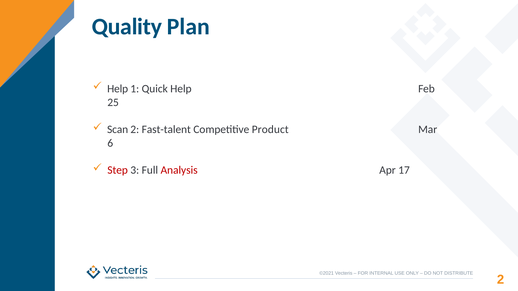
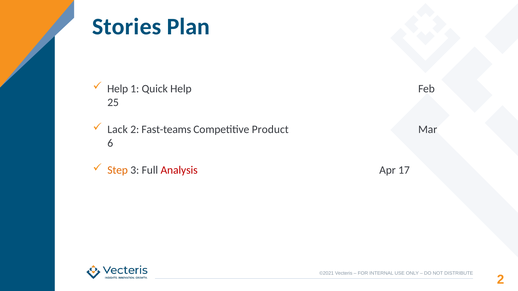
Quality: Quality -> Stories (127, 27)
Scan: Scan -> Lack (118, 130)
Fast-talent: Fast-talent -> Fast-teams (166, 130)
Step colour: red -> orange (118, 170)
